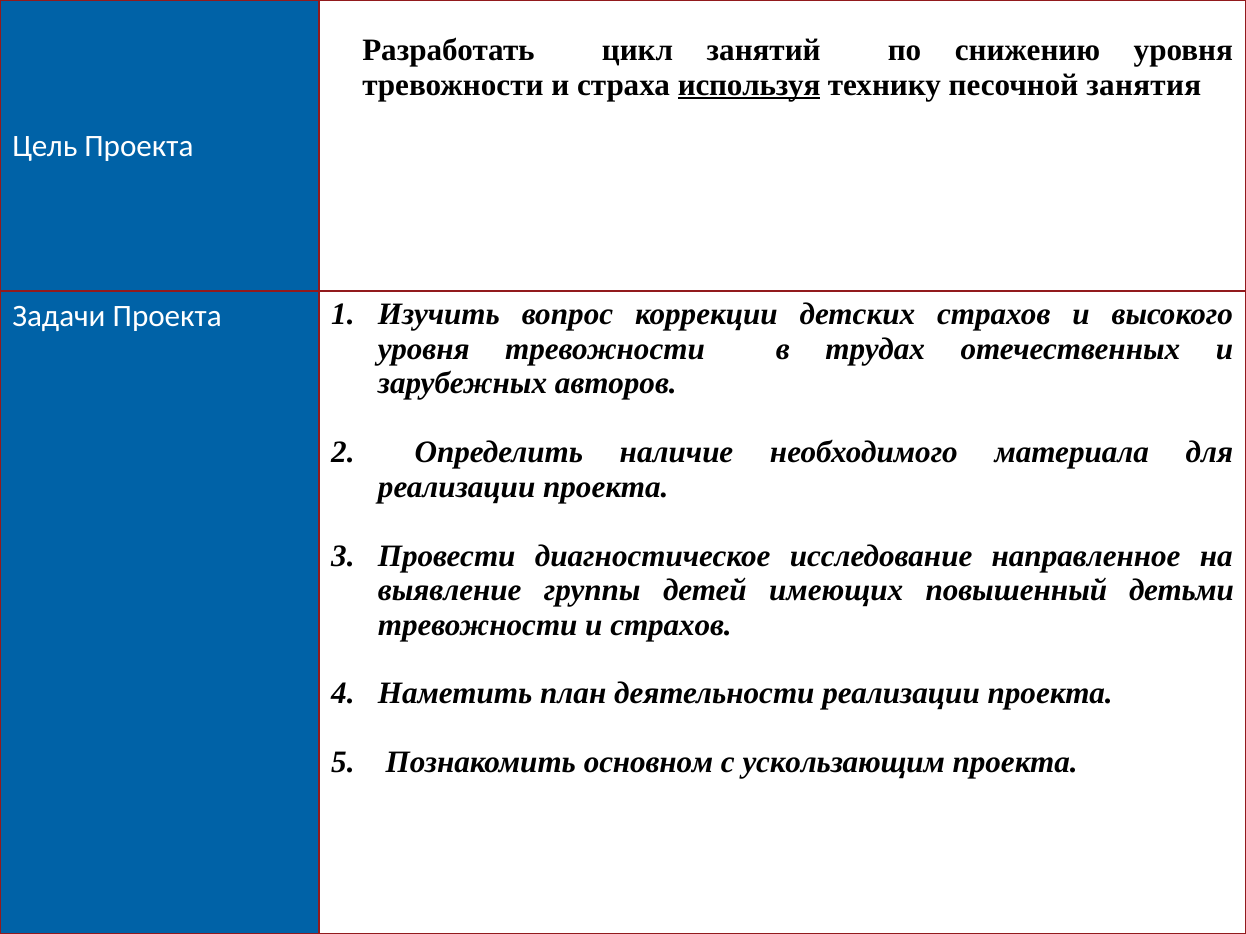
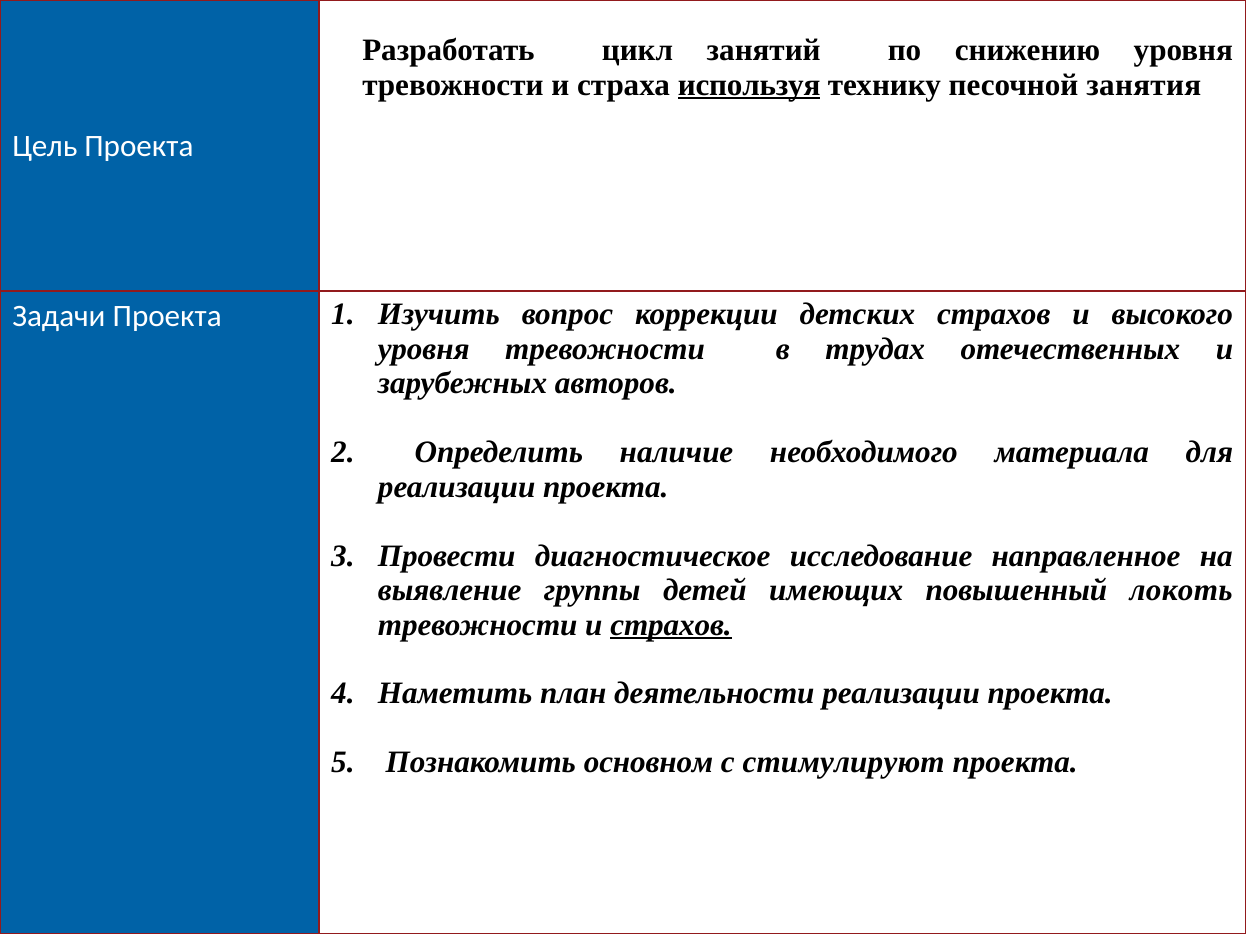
детьми: детьми -> локоть (1181, 591)
страхов underline: none -> present (671, 625)
ускользающим: ускользающим -> стимулируют (844, 763)
